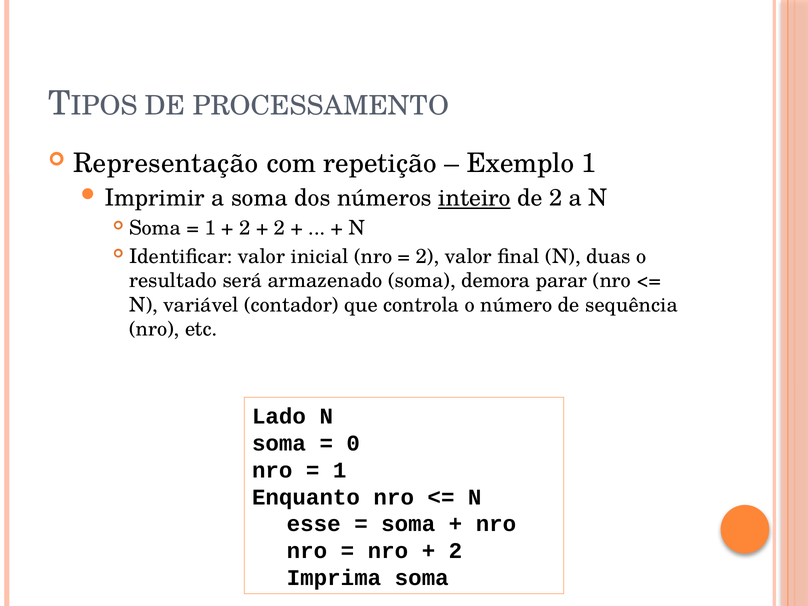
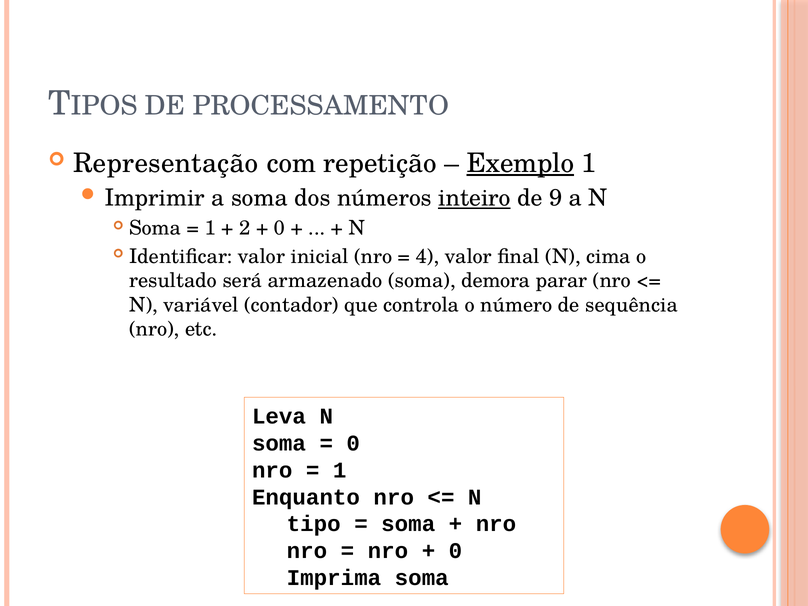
Exemplo underline: none -> present (520, 163)
de 2: 2 -> 9 (556, 198)
2: 2 -> 0 (279, 228)
2: 2 -> 4 (427, 257)
duas: duas -> cima (609, 257)
Lado: Lado -> Leva (279, 416)
esse: esse -> tipo (314, 524)
2: 2 -> 0 (455, 551)
